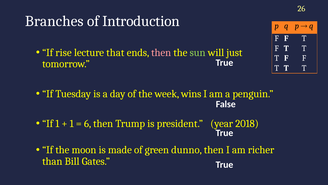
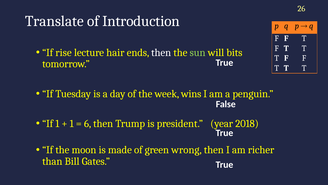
Branches: Branches -> Translate (54, 21)
that: that -> hair (115, 52)
then colour: pink -> white (161, 52)
just: just -> bits (234, 52)
dunno: dunno -> wrong (186, 150)
